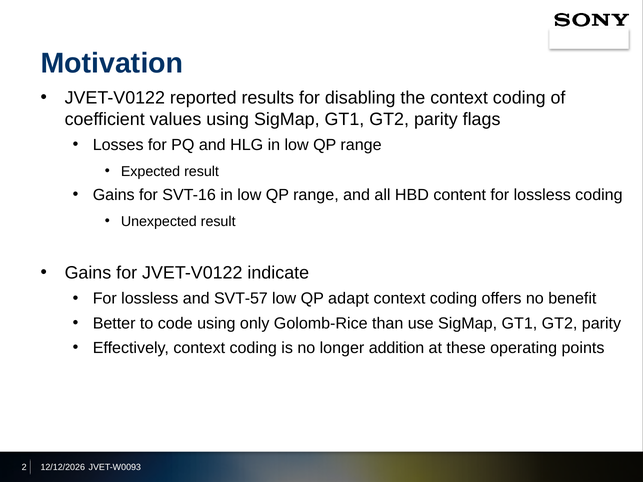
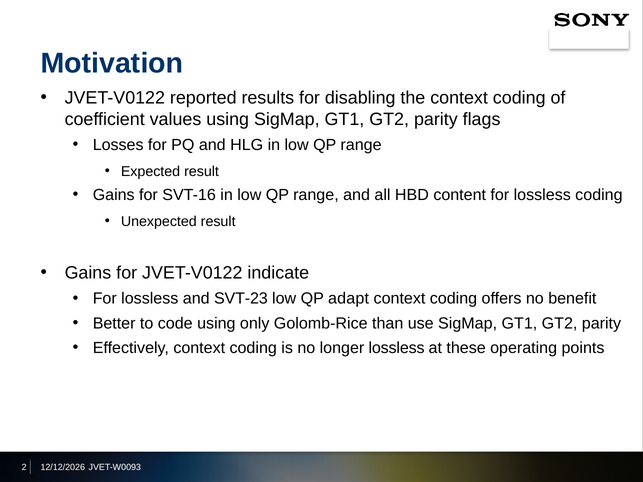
SVT-57: SVT-57 -> SVT-23 (241, 299)
longer addition: addition -> lossless (397, 348)
